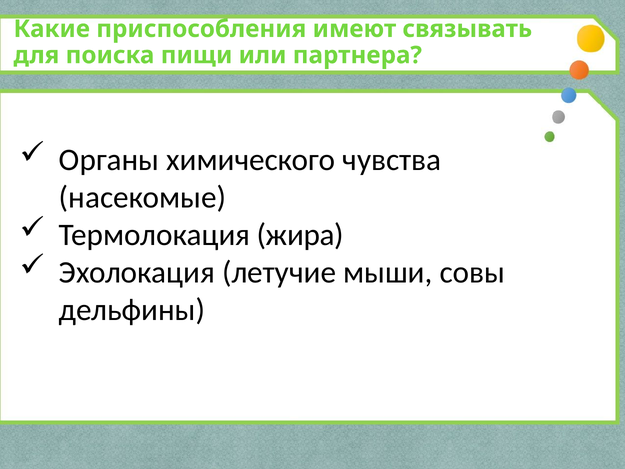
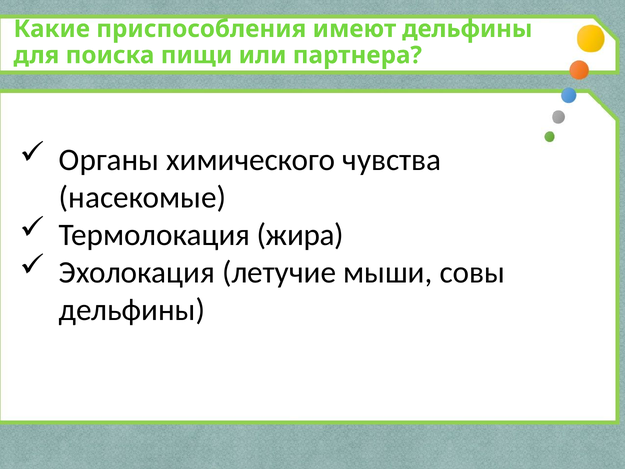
имеют связывать: связывать -> дельфины (467, 29)
